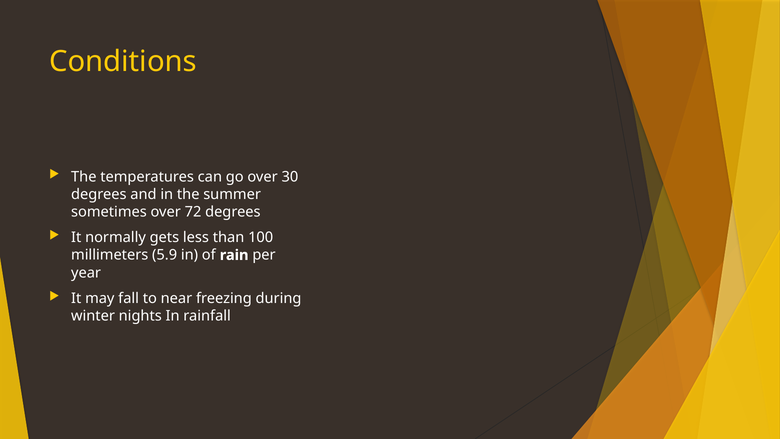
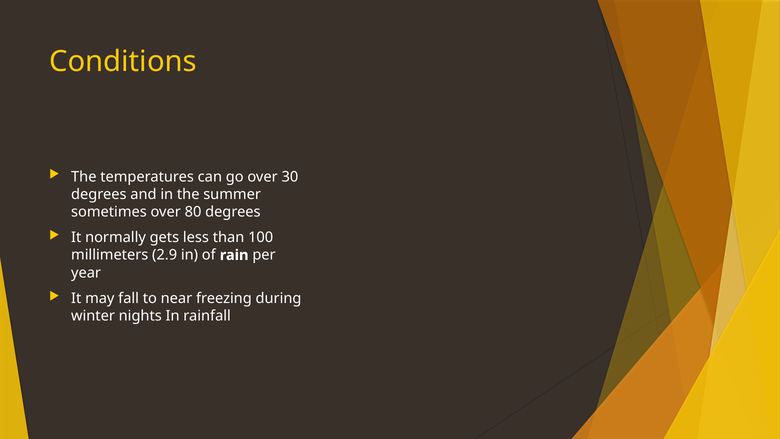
72: 72 -> 80 (193, 212)
5.9: 5.9 -> 2.9 (165, 255)
